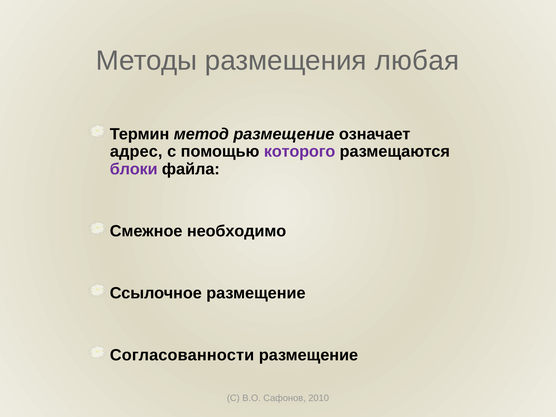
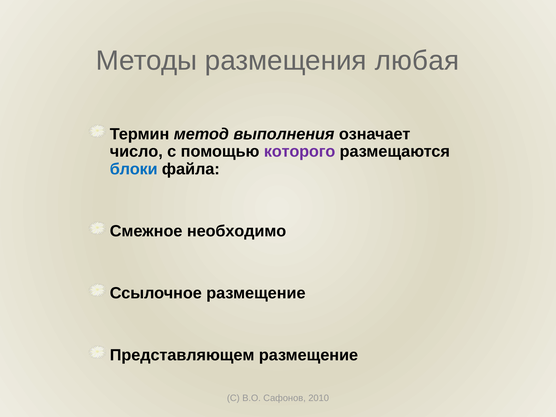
метод размещение: размещение -> выполнения (284, 134)
адрес: адрес -> число (136, 152)
блоки colour: purple -> blue (134, 169)
Согласованности: Согласованности -> Представляющем (182, 355)
